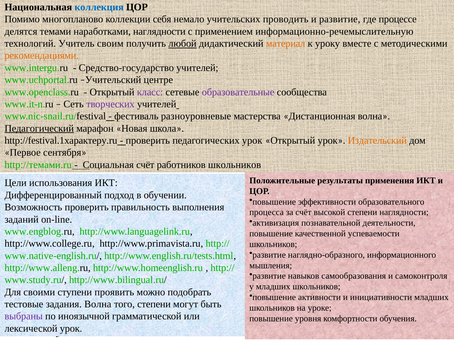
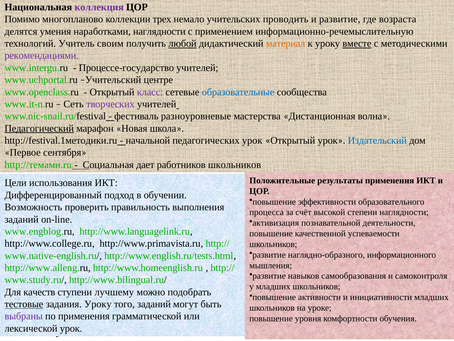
коллекция colour: blue -> purple (99, 7)
себя: себя -> трех (162, 19)
процессе: процессе -> возраста (398, 19)
темами: темами -> умения (55, 31)
вместе underline: none -> present (357, 43)
рекомендациями colour: orange -> purple (42, 56)
Средство-государство: Средство-государство -> Процессе-государство (126, 68)
образовательные colour: purple -> blue (238, 92)
http://festival.1характеру.ru: http://festival.1характеру.ru -> http://festival.1методики.ru (61, 140)
проверить: проверить -> начальной (148, 140)
Издательский colour: orange -> blue (377, 140)
Социальная счёт: счёт -> дает (145, 164)
своими: своими -> качеств (39, 292)
проявить: проявить -> лучшему (114, 292)
тестовые underline: none -> present (24, 304)
задания Волна: Волна -> Уроку (98, 304)
того степени: степени -> заданий (154, 304)
по иноязычной: иноязычной -> применения (84, 316)
